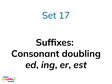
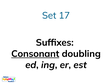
Consonant underline: none -> present (35, 54)
